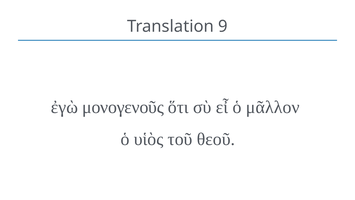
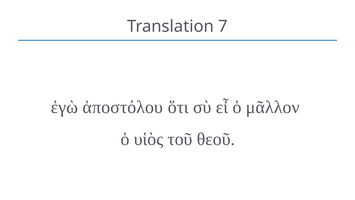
9: 9 -> 7 (223, 26)
μονογενοῦς: μονογενοῦς -> ἀποστόλου (123, 107)
